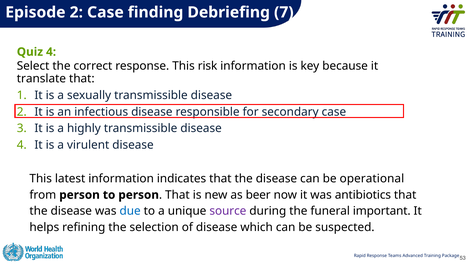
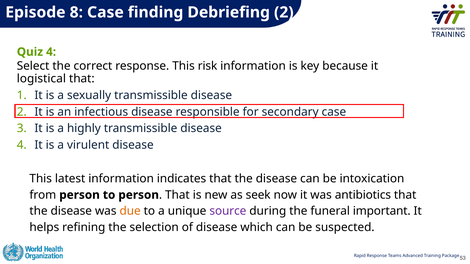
Episode 2: 2 -> 8 (76, 12)
Debriefing 7: 7 -> 2 (284, 12)
translate: translate -> logistical (41, 79)
operational: operational -> intoxication (372, 179)
beer: beer -> seek (258, 195)
due colour: blue -> orange (130, 211)
